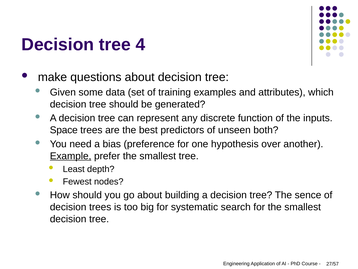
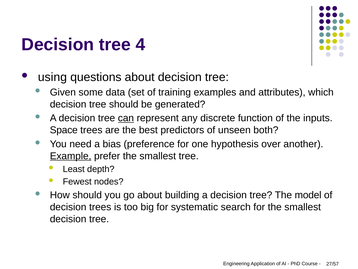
make: make -> using (52, 77)
can underline: none -> present (126, 118)
sence: sence -> model (308, 195)
